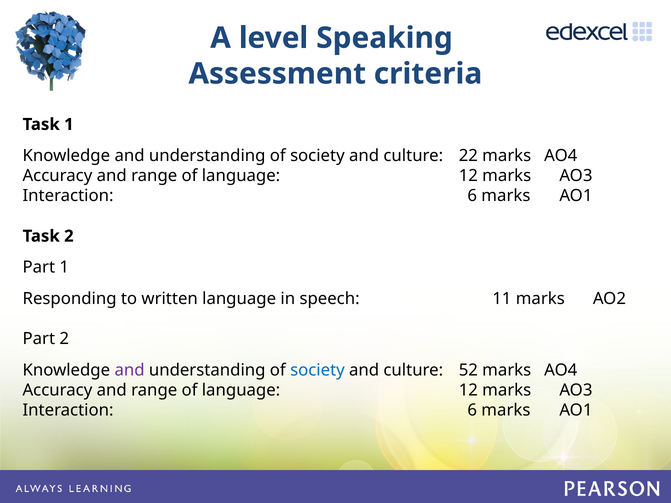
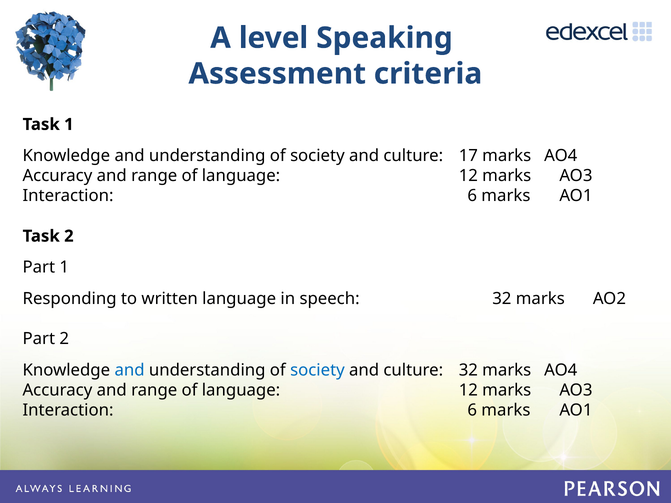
22: 22 -> 17 (468, 156)
speech 11: 11 -> 32 (502, 299)
and colour: purple -> blue (130, 370)
culture 52: 52 -> 32 (468, 370)
